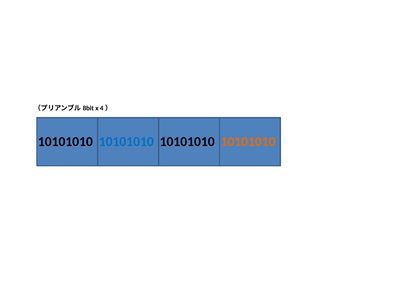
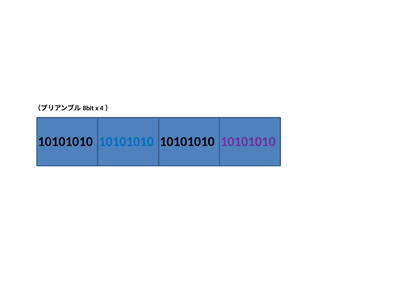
10101010 colour: orange -> purple (248, 141)
